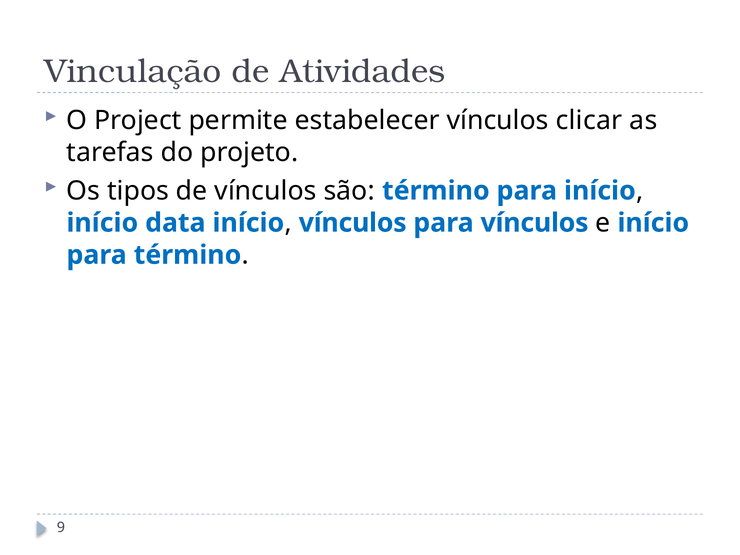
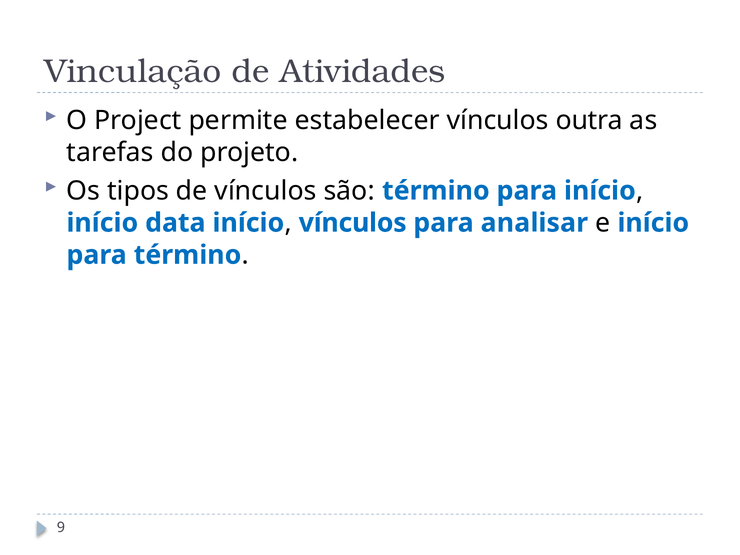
clicar: clicar -> outra (589, 120)
para vínculos: vínculos -> analisar (534, 223)
